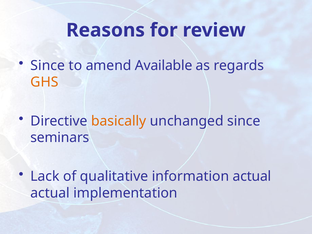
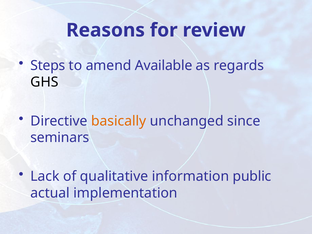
Since: Since -> Steps (48, 65)
GHS colour: orange -> black (44, 82)
information actual: actual -> public (252, 176)
